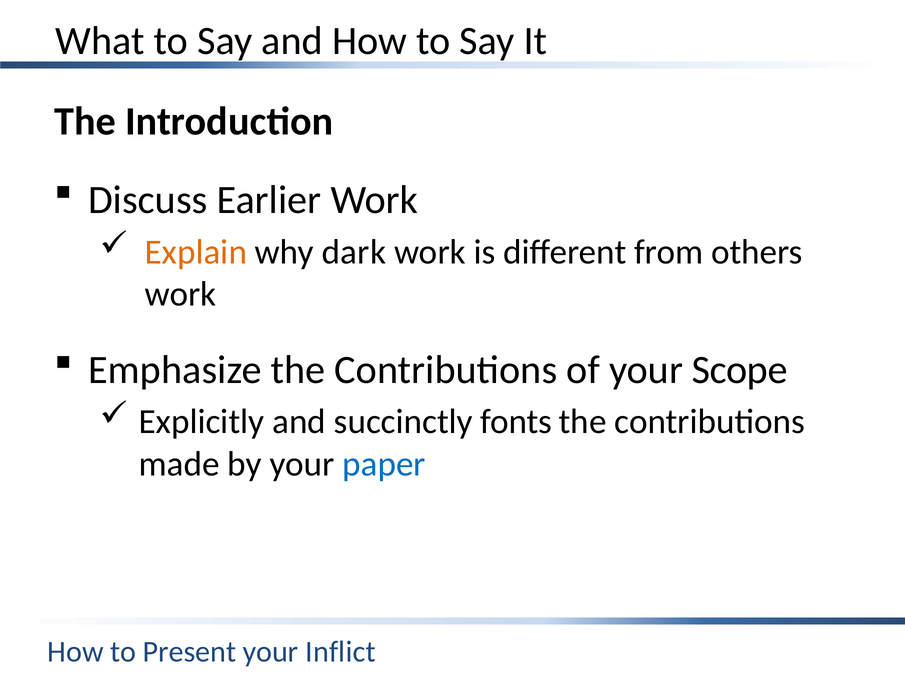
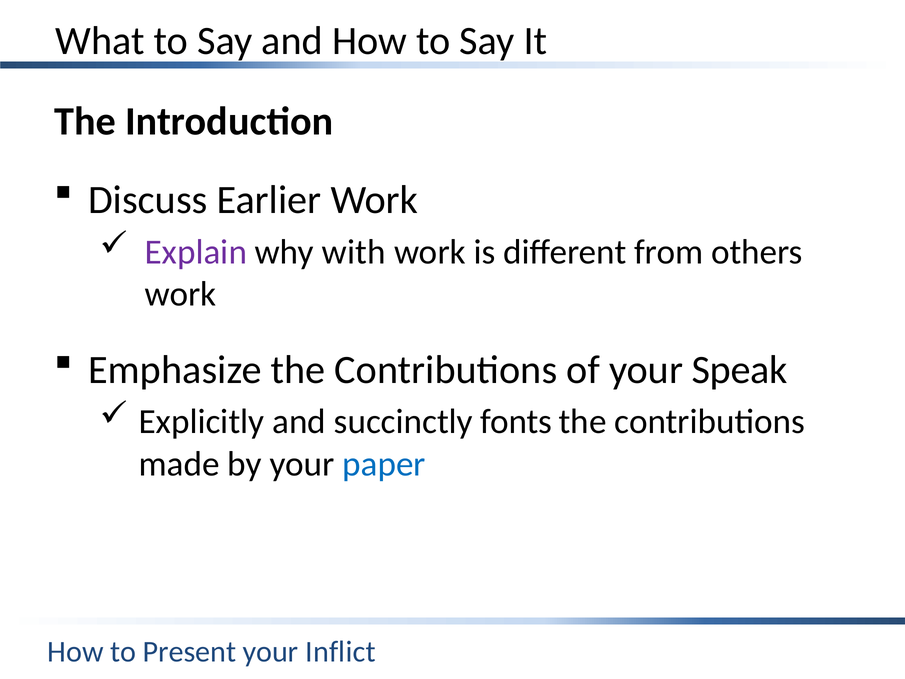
Explain colour: orange -> purple (196, 252)
dark: dark -> with (354, 252)
Scope: Scope -> Speak (740, 370)
